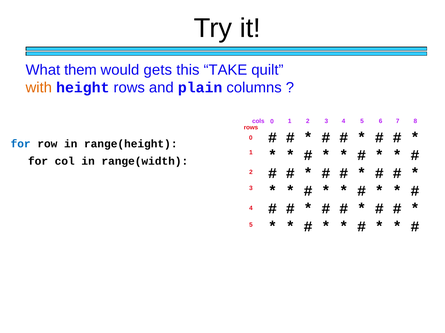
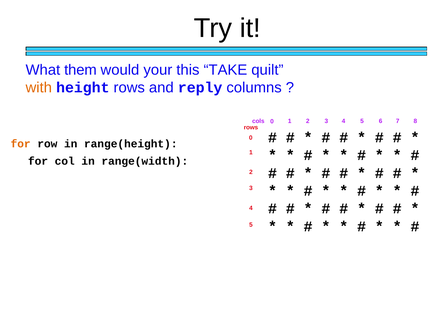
gets: gets -> your (158, 70)
plain: plain -> reply (200, 88)
for colour: blue -> orange (21, 144)
